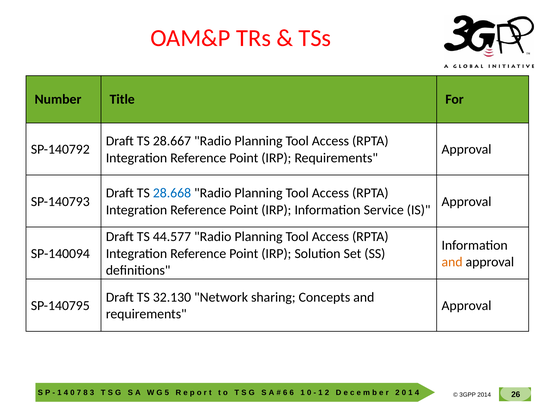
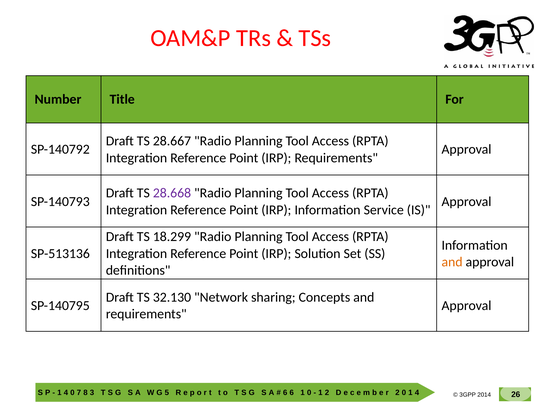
28.668 colour: blue -> purple (172, 193)
44.577: 44.577 -> 18.299 (172, 237)
SP-140094: SP-140094 -> SP-513136 (60, 254)
